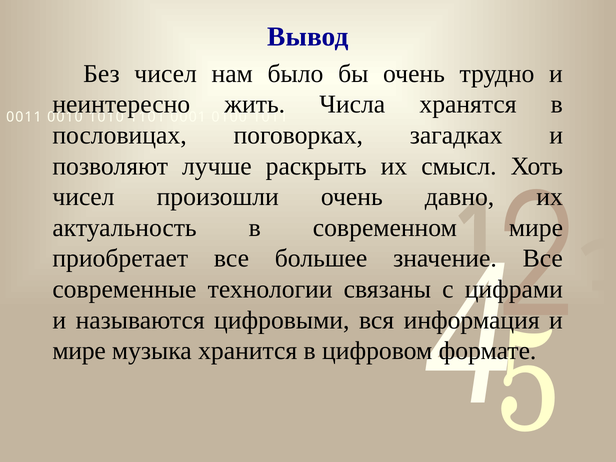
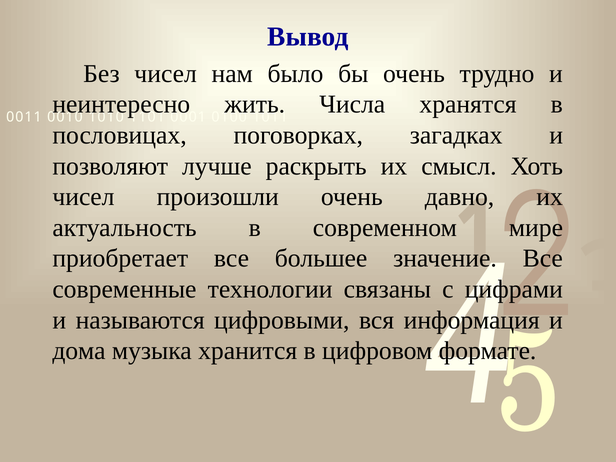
мире: мире -> дома (79, 351)
